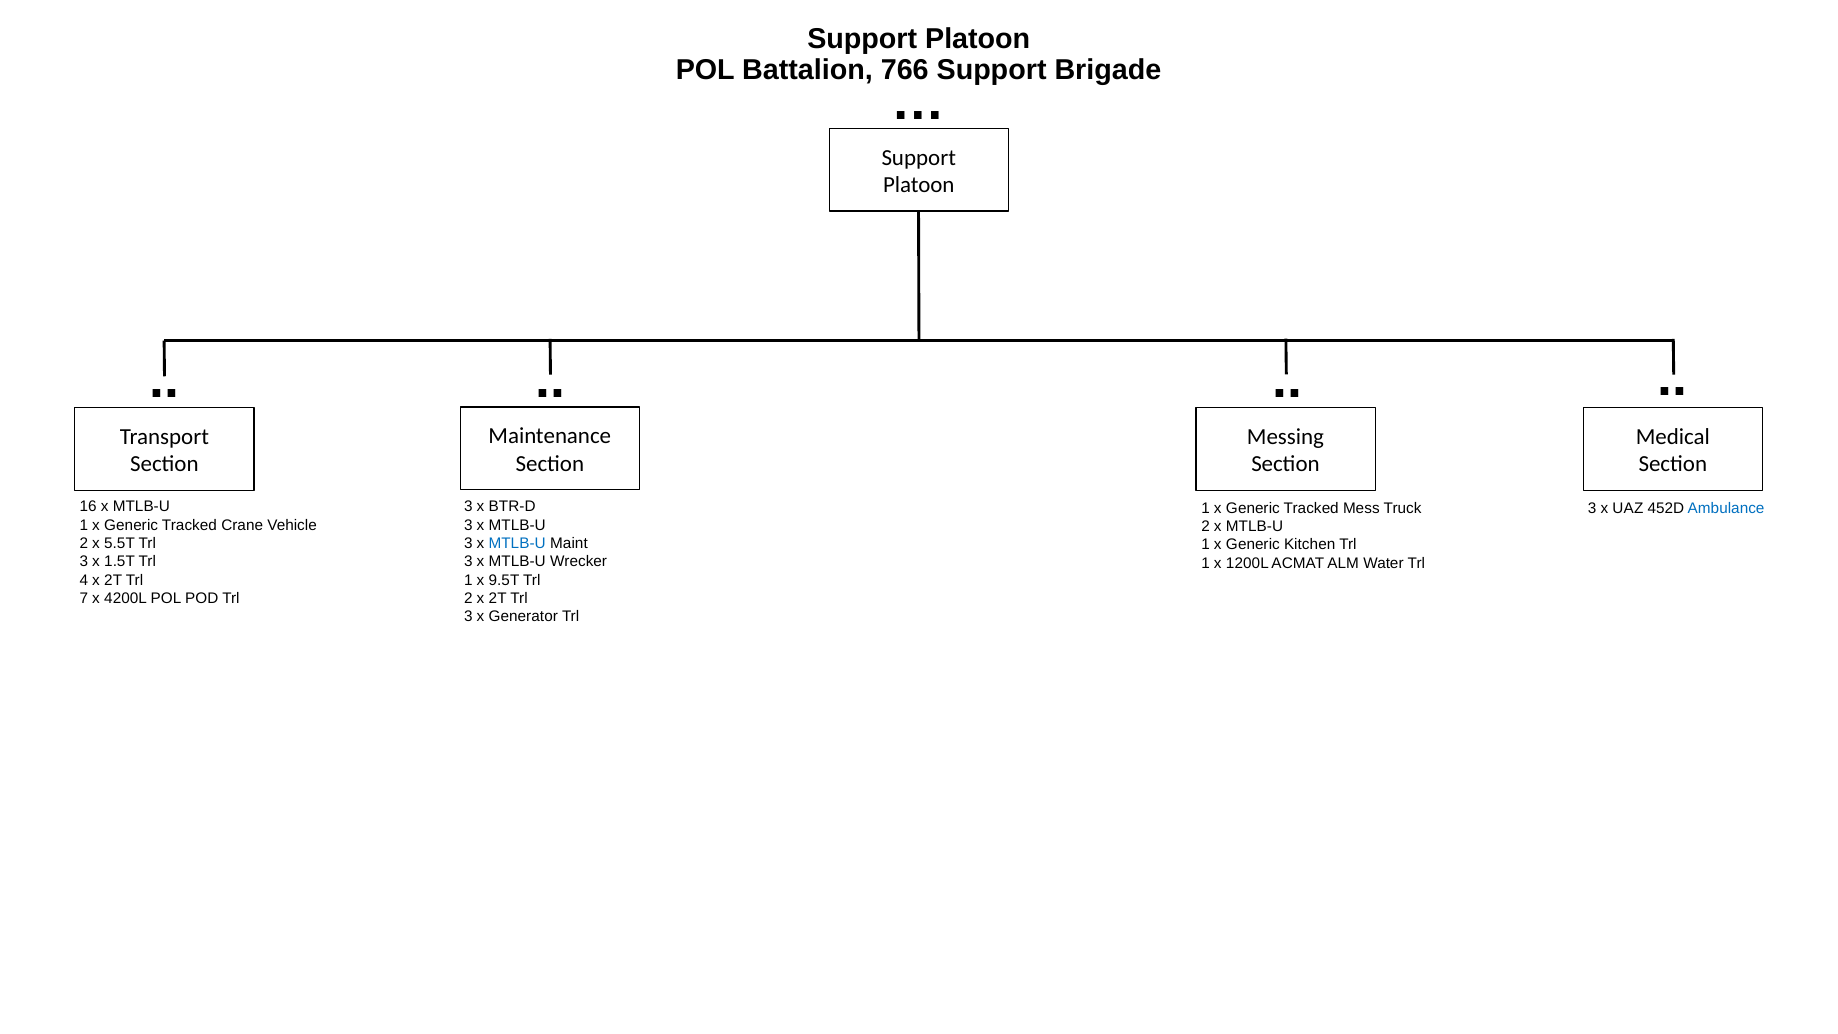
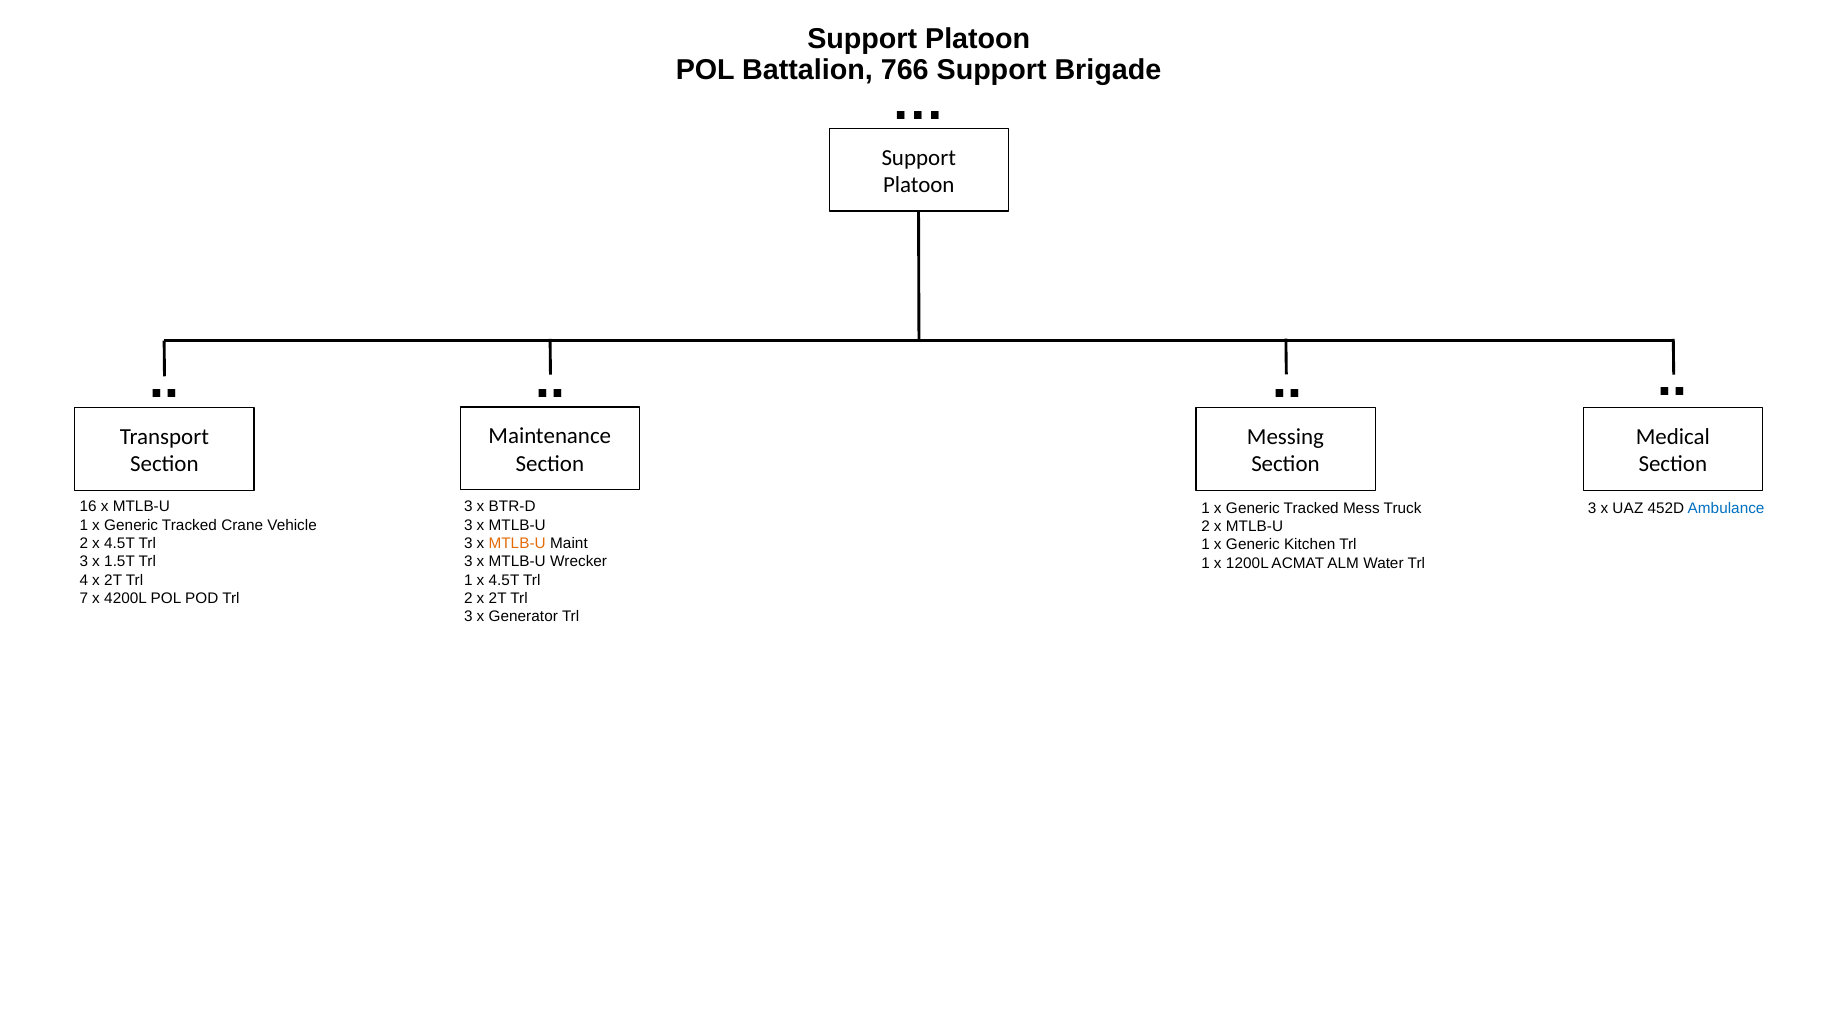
2 x 5.5T: 5.5T -> 4.5T (119, 543)
MTLB-U colour: blue -> orange (517, 543)
1 x 9.5T: 9.5T -> 4.5T (504, 580)
